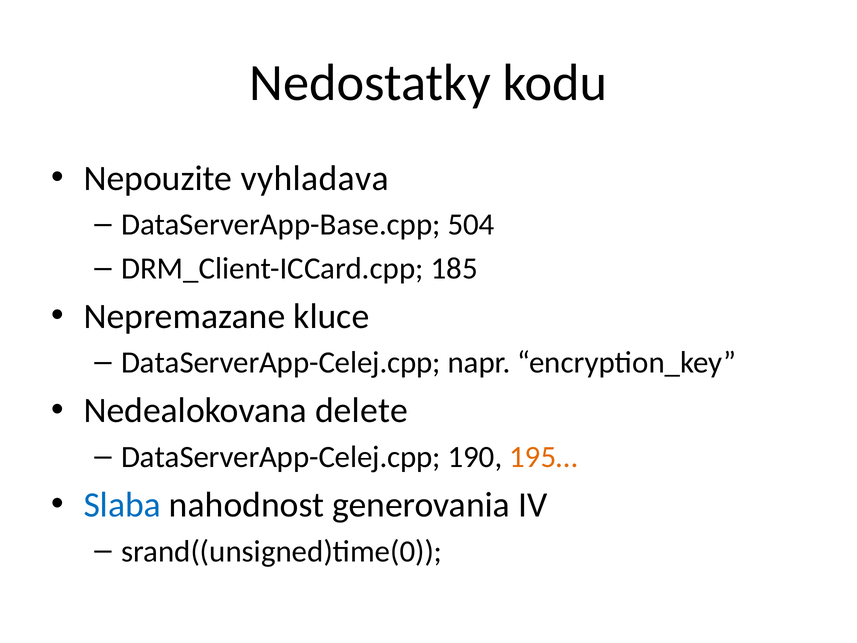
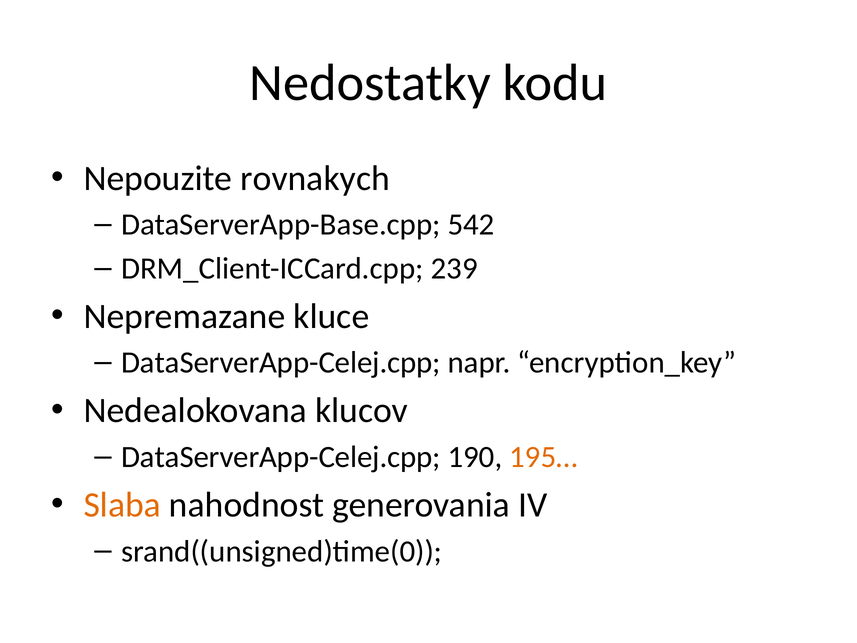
vyhladava: vyhladava -> rovnakych (315, 178)
504: 504 -> 542 (471, 225)
185: 185 -> 239 (454, 268)
delete: delete -> klucov (362, 411)
Slaba colour: blue -> orange (122, 505)
